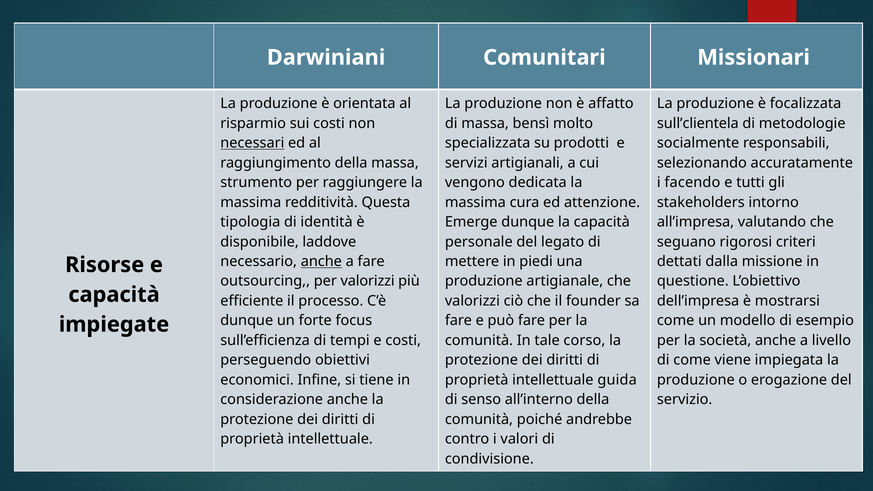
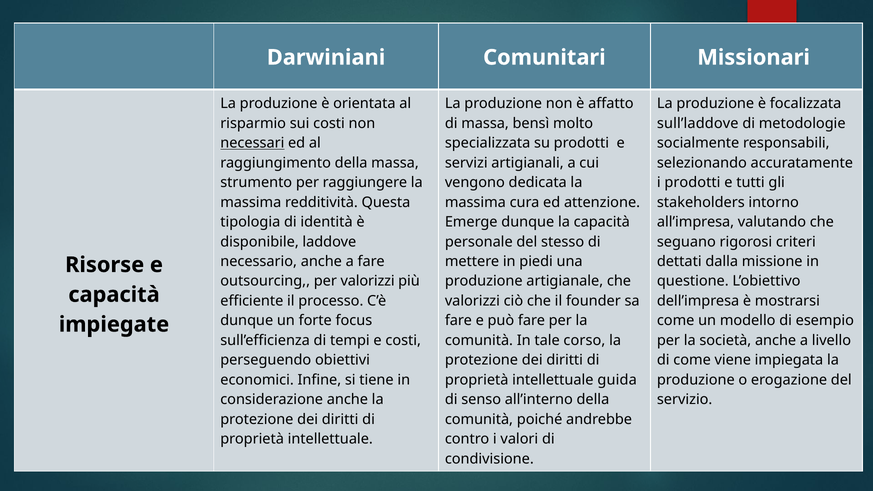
sull’clientela: sull’clientela -> sull’laddove (698, 123)
i facendo: facendo -> prodotti (692, 183)
legato: legato -> stesso (563, 242)
anche underline: present -> none (321, 261)
